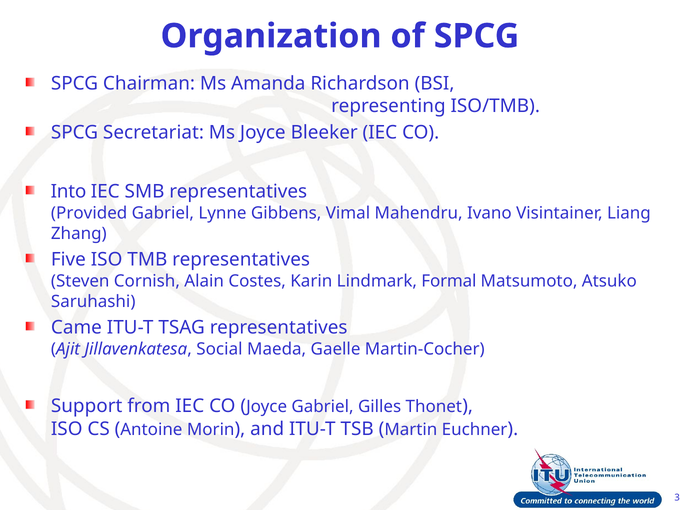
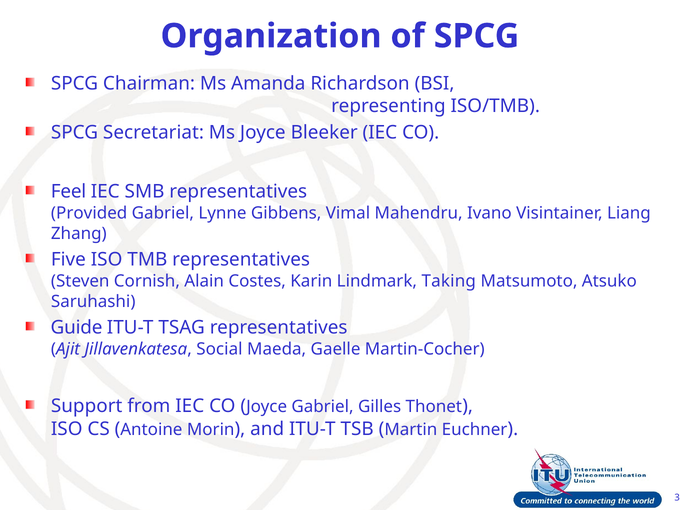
Into: Into -> Feel (69, 192)
Formal: Formal -> Taking (449, 281)
Came: Came -> Guide (77, 328)
